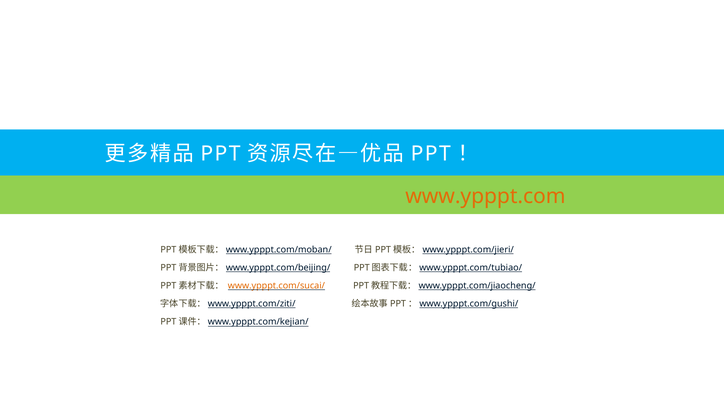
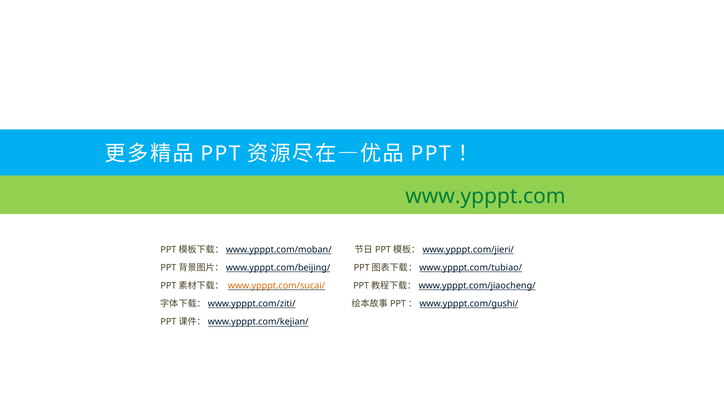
www.ypppt.com colour: orange -> green (485, 196)
